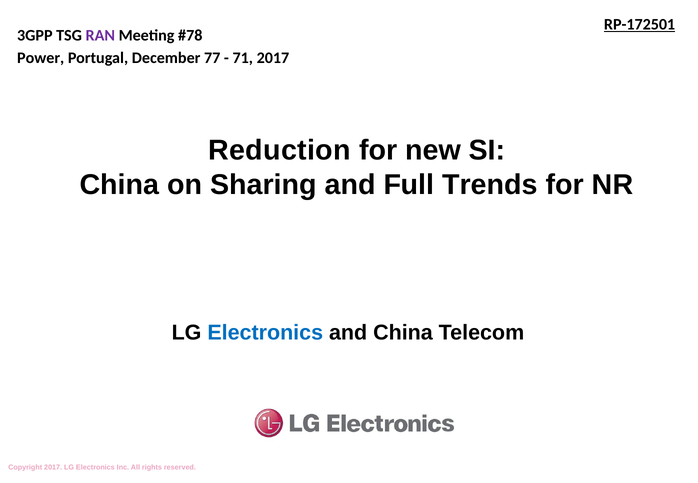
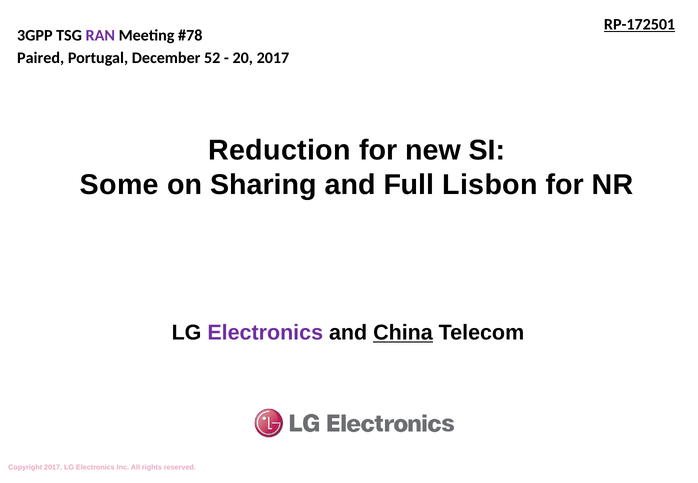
Power: Power -> Paired (41, 58)
77: 77 -> 52 (212, 58)
71: 71 -> 20 (243, 58)
China: China -> Some (119, 185)
Trends: Trends -> Lisbon (490, 185)
Electronics colour: blue -> purple (265, 333)
China underline: none -> present (403, 333)
